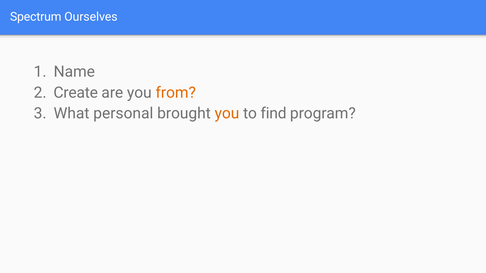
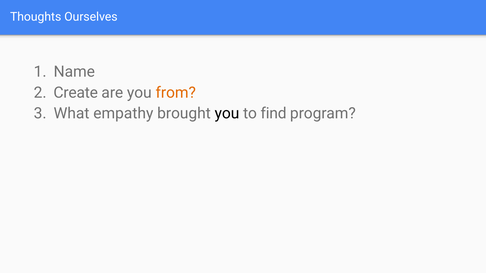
Spectrum: Spectrum -> Thoughts (36, 17)
personal: personal -> empathy (123, 114)
you colour: orange -> black (227, 114)
